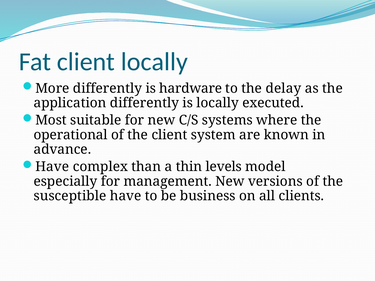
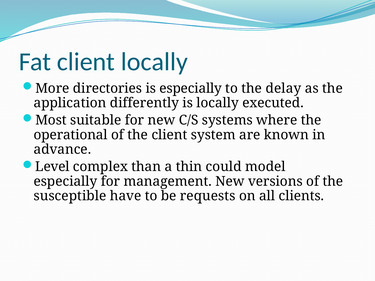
More differently: differently -> directories (107, 88)
is hardware: hardware -> especially (191, 88)
Have: Have -> Level (52, 167)
levels: levels -> could (224, 167)
business: business -> requests (208, 196)
